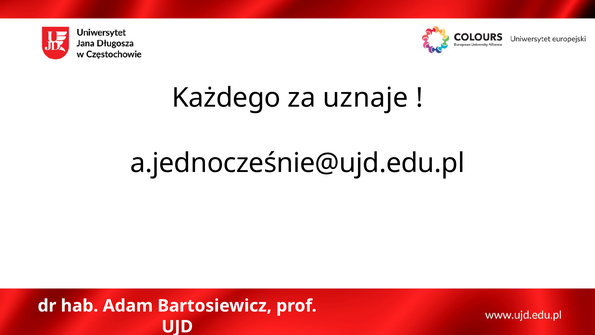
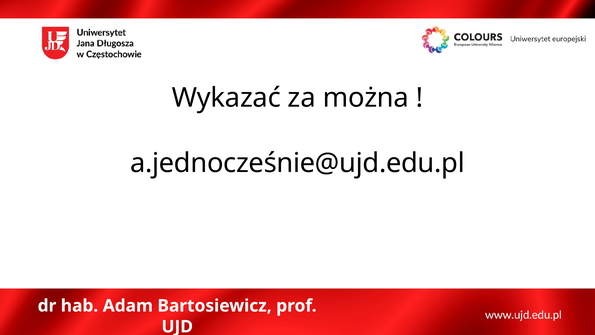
Każdego: Każdego -> Wykazać (226, 98)
uznaje: uznaje -> można (366, 98)
